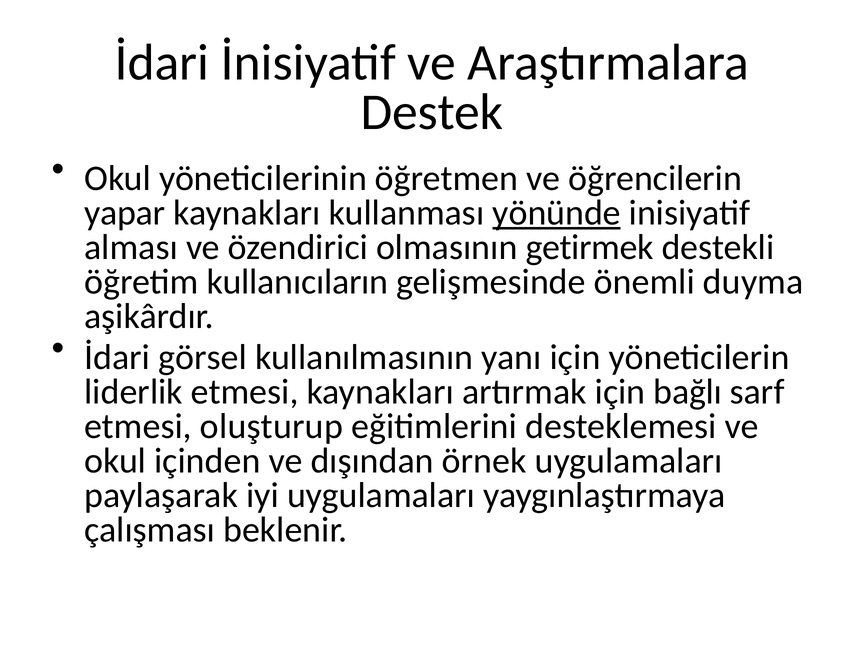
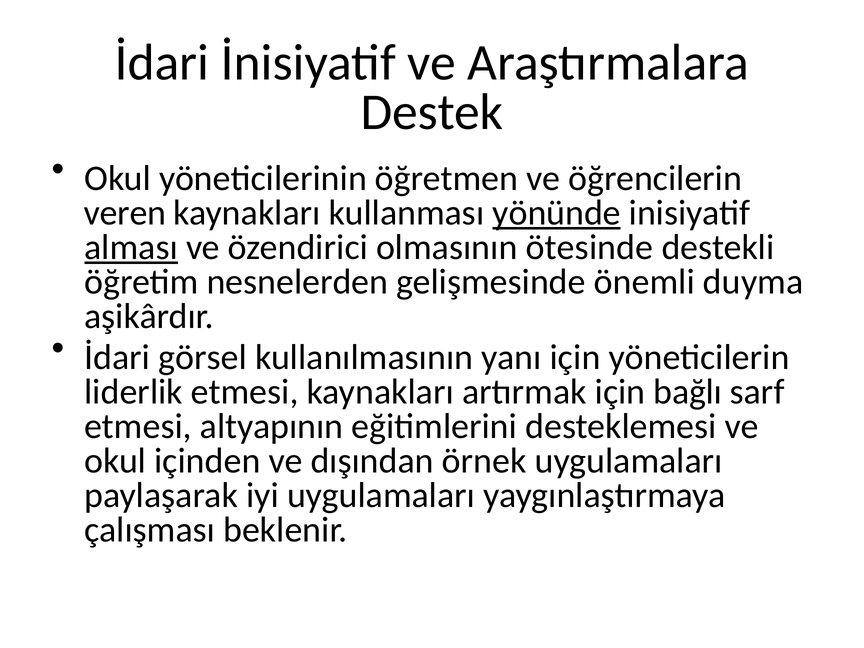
yapar: yapar -> veren (125, 213)
alması underline: none -> present (131, 247)
getirmek: getirmek -> ötesinde (589, 247)
kullanıcıların: kullanıcıların -> nesnelerden (297, 282)
oluşturup: oluşturup -> altyapının (272, 426)
